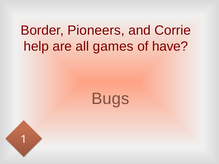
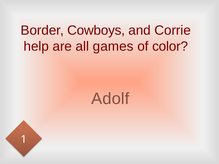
Pioneers: Pioneers -> Cowboys (96, 30)
have: have -> color (170, 46)
Bugs: Bugs -> Adolf (110, 99)
